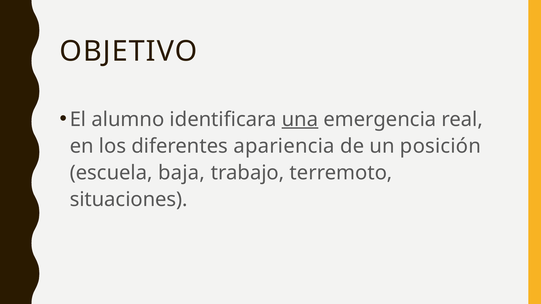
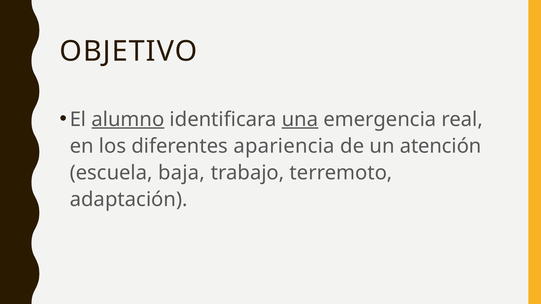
alumno underline: none -> present (128, 119)
posición: posición -> atención (441, 146)
situaciones: situaciones -> adaptación (129, 200)
